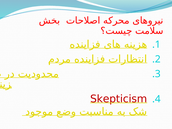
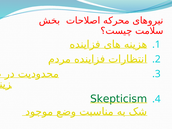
Skepticism colour: red -> green (119, 99)
